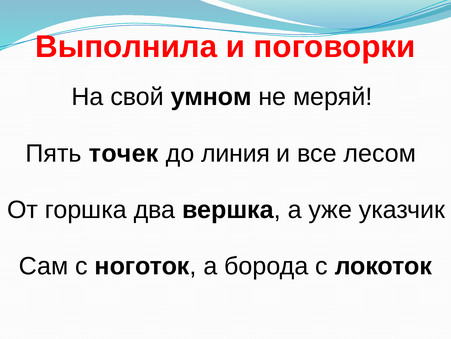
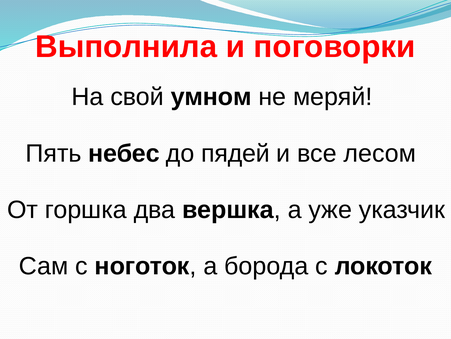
точек: точек -> небес (124, 153)
линия: линия -> пядей (236, 153)
